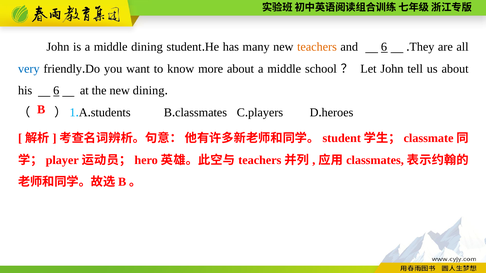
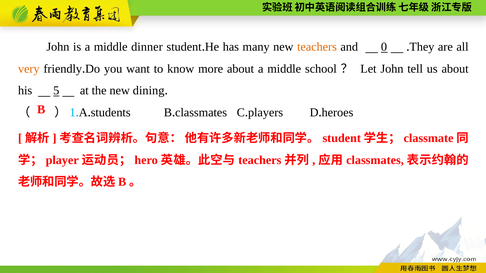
middle dining: dining -> dinner (147, 47)
and 6: 6 -> 0 (384, 47)
very colour: blue -> orange (29, 69)
his 6: 6 -> 5 (56, 91)
